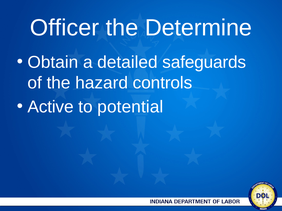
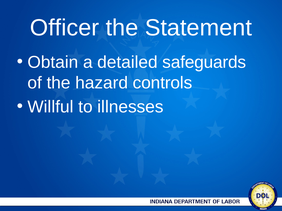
Determine: Determine -> Statement (198, 28)
Active: Active -> Willful (50, 107)
potential: potential -> illnesses (130, 107)
